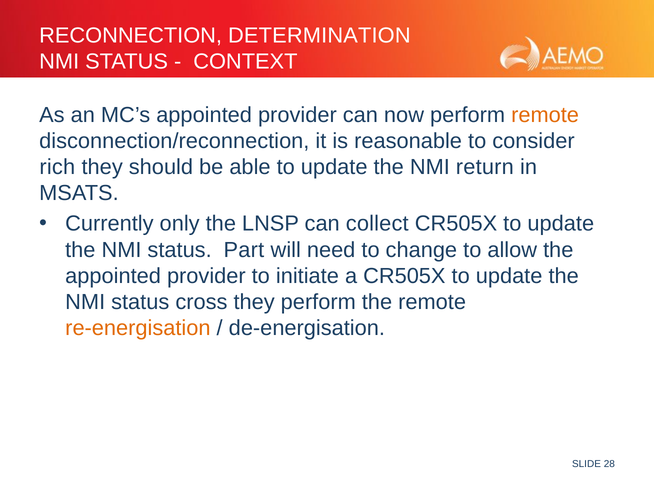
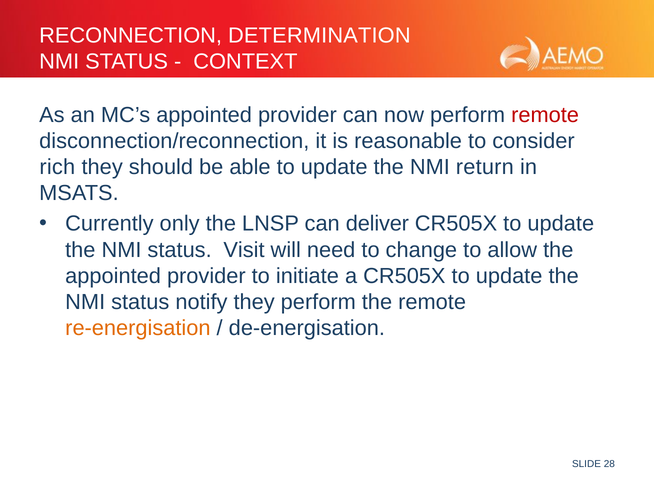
remote colour: orange -> red (545, 115)
collect: collect -> deliver (377, 224)
Part: Part -> Visit (244, 250)
cross: cross -> notify (201, 302)
